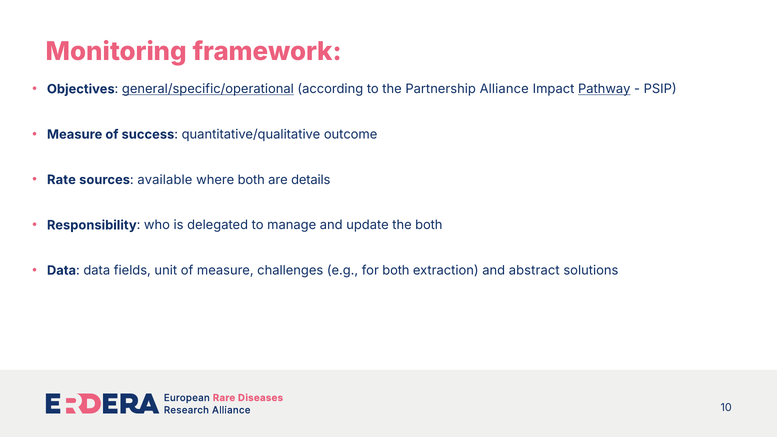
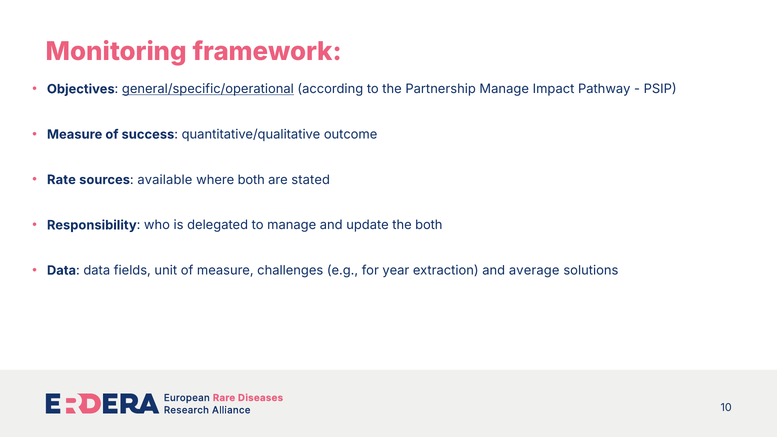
Partnership Alliance: Alliance -> Manage (504, 89)
Pathway underline: present -> none (604, 89)
details: details -> stated (311, 180)
for both: both -> year (396, 270)
abstract: abstract -> average (534, 270)
